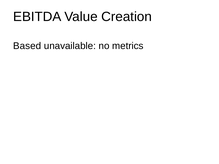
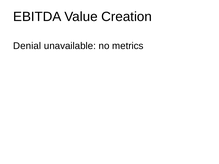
Based: Based -> Denial (27, 46)
